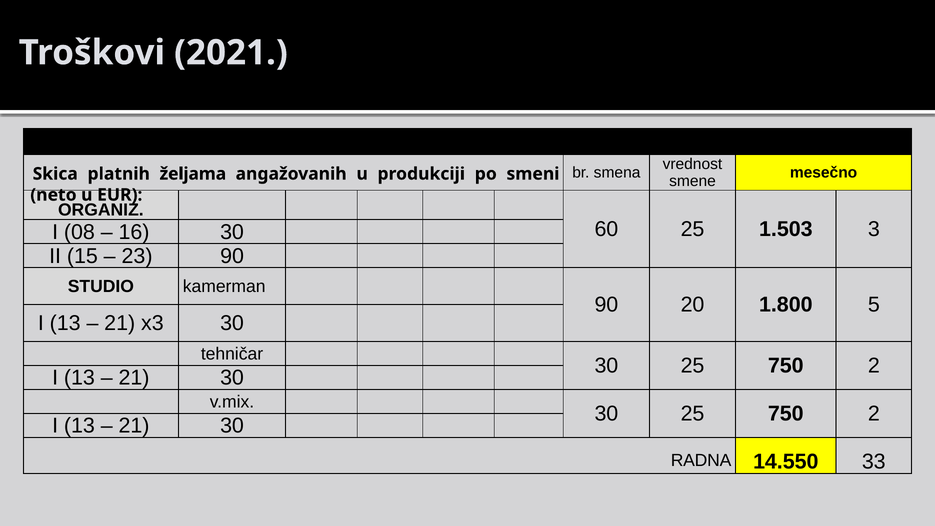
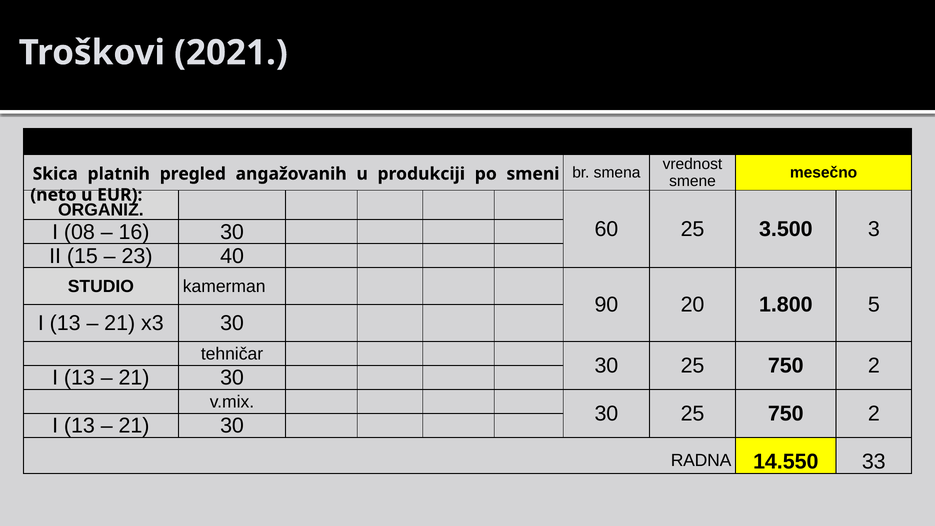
željama: željama -> pregled (193, 174)
1.503: 1.503 -> 3.500 (786, 229)
23 90: 90 -> 40 (232, 256)
